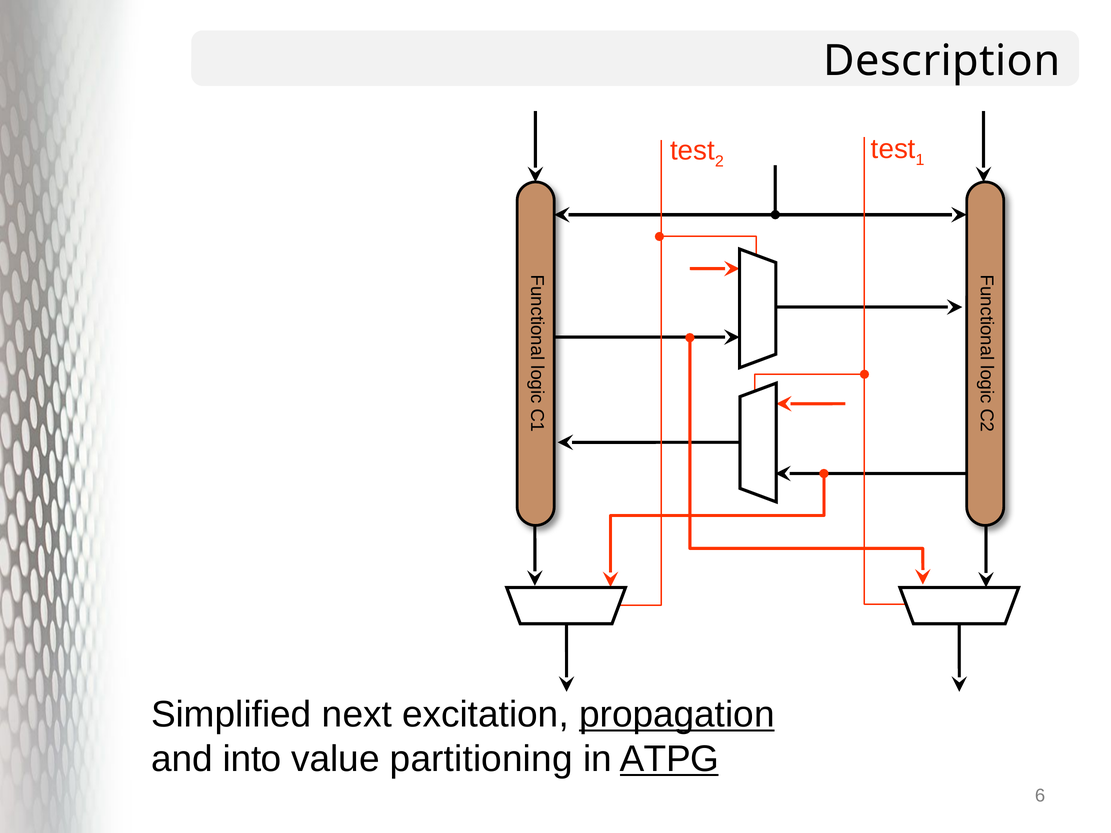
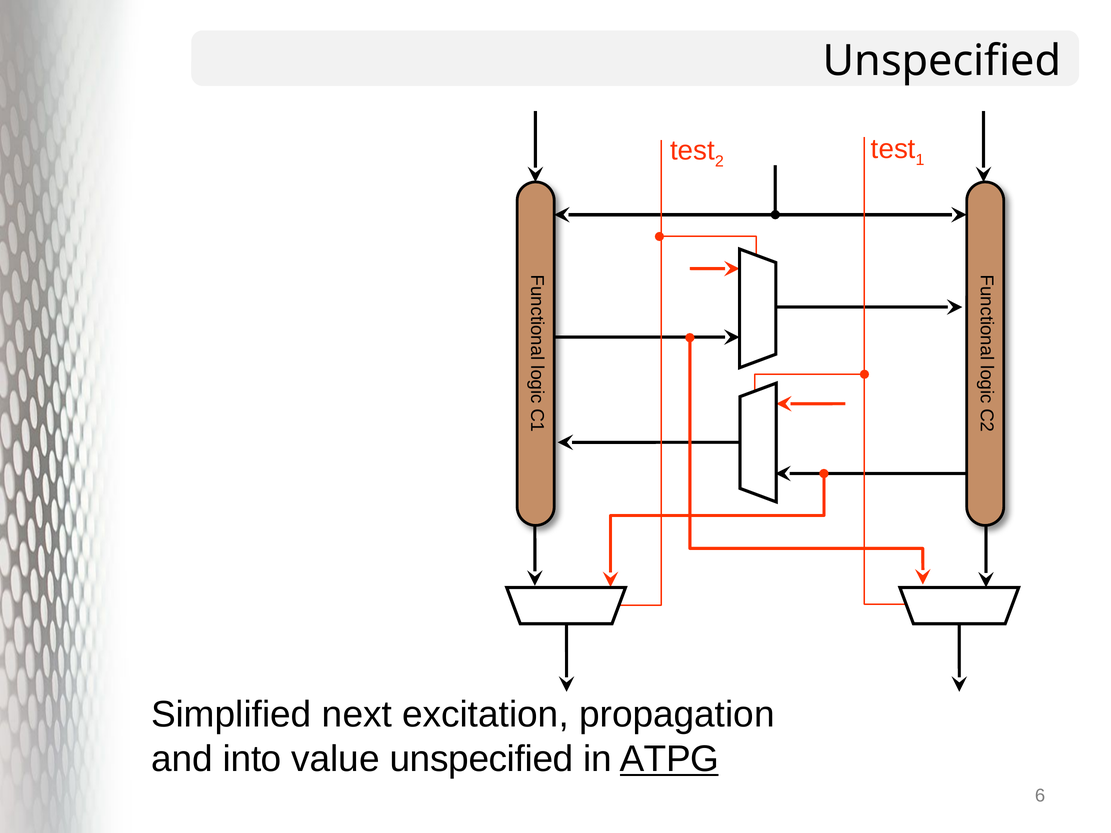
Description: Description -> Unspecified (942, 61)
propagation underline: present -> none (677, 715)
value partitioning: partitioning -> unspecified (482, 759)
